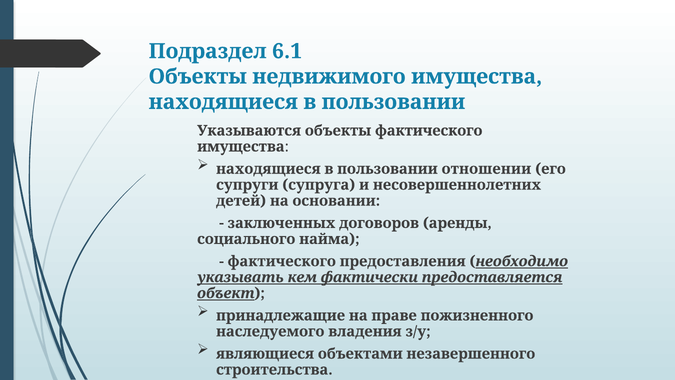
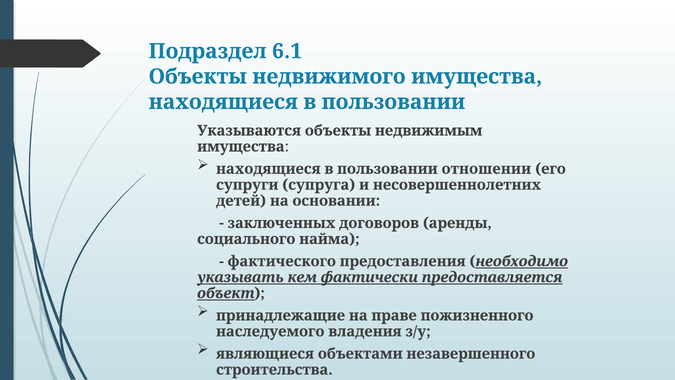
объекты фактического: фактического -> недвижимым (429, 131)
